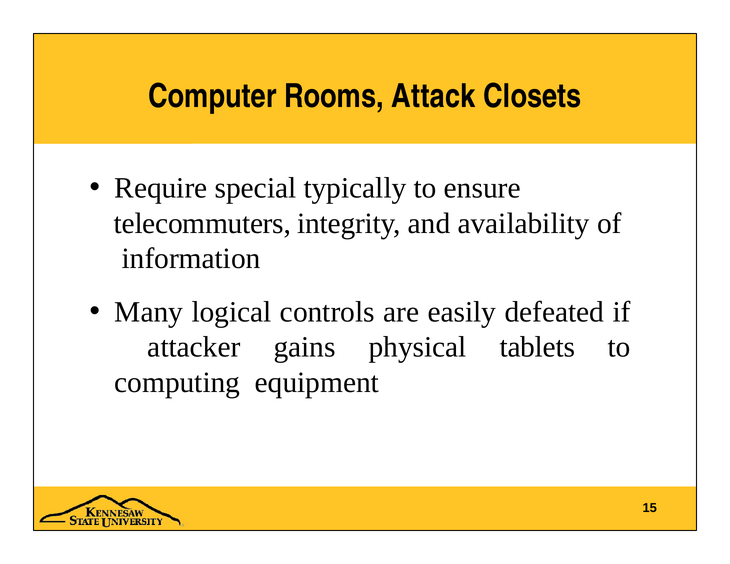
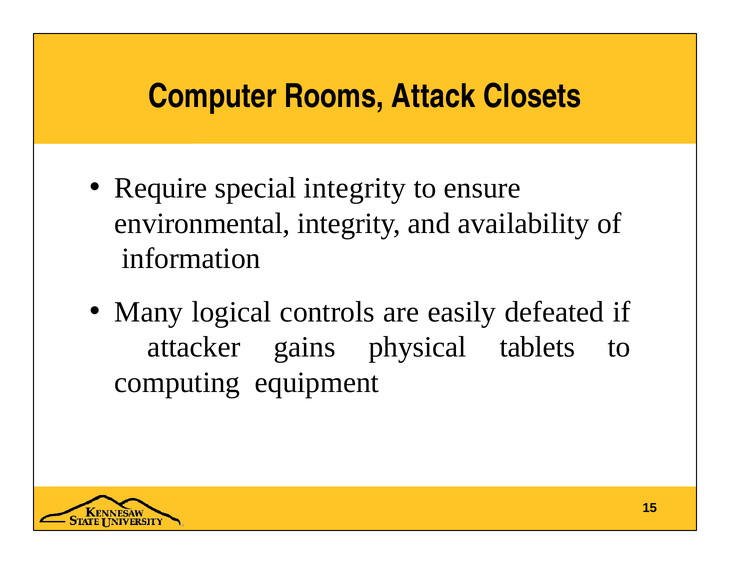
special typically: typically -> integrity (355, 188)
telecommuters: telecommuters -> environmental (202, 223)
